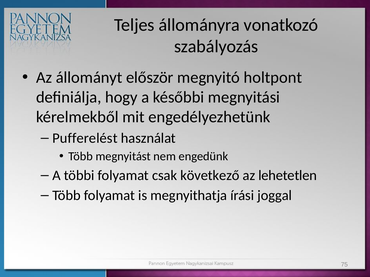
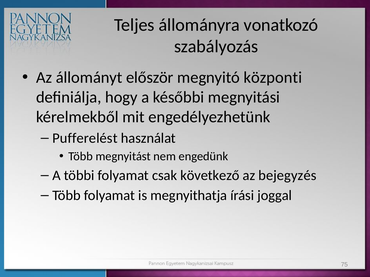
holtpont: holtpont -> központi (273, 78)
lehetetlen: lehetetlen -> bejegyzés (287, 176)
